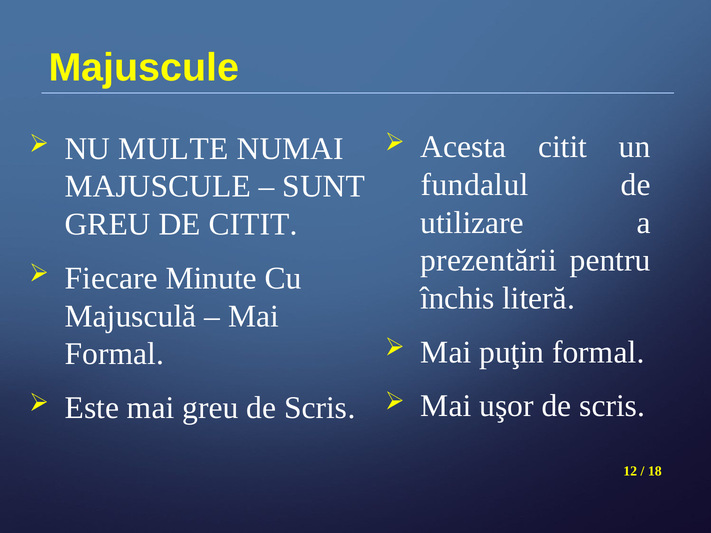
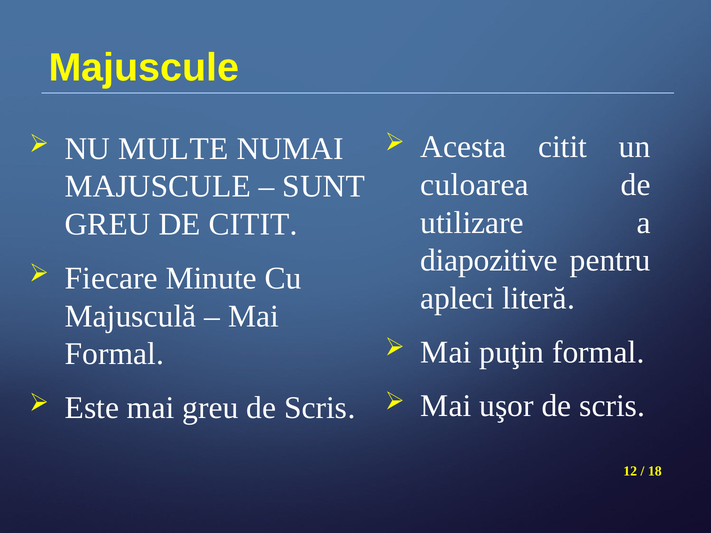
fundalul: fundalul -> culoarea (475, 185)
prezentării: prezentării -> diapozitive (489, 261)
închis: închis -> apleci (457, 299)
